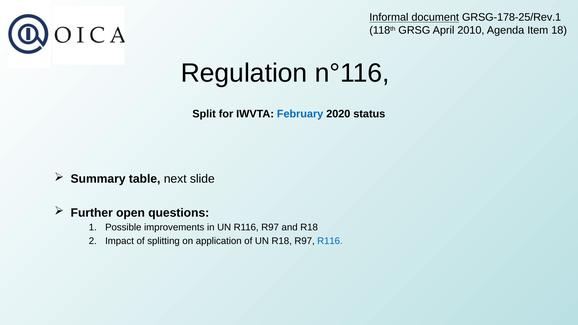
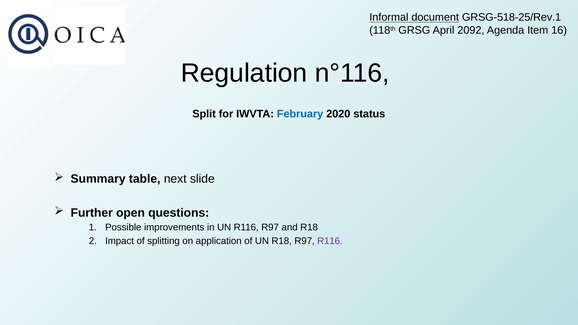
GRSG-178-25/Rev.1: GRSG-178-25/Rev.1 -> GRSG-518-25/Rev.1 (512, 17)
2010: 2010 -> 2092 (471, 30)
18: 18 -> 16 (559, 30)
R116 colour: blue -> purple (330, 241)
